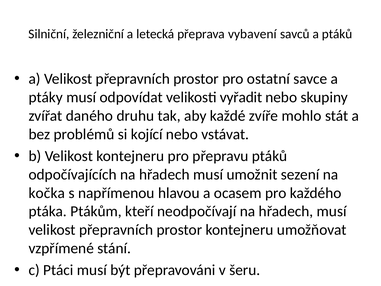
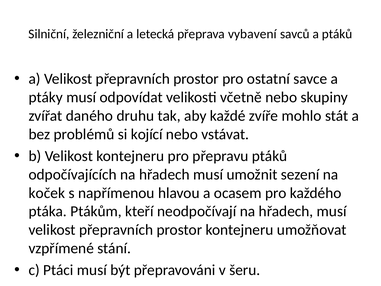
vyřadit: vyřadit -> včetně (241, 97)
kočka: kočka -> koček (47, 193)
